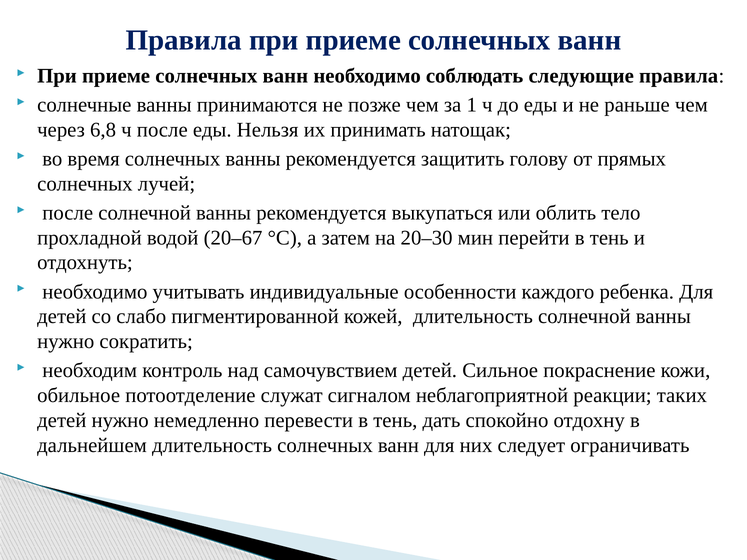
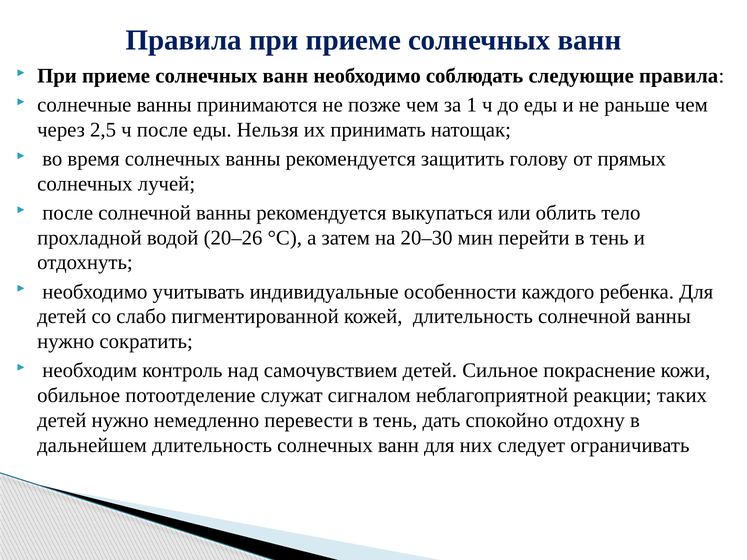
6,8: 6,8 -> 2,5 (103, 130)
20–67: 20–67 -> 20–26 (233, 238)
